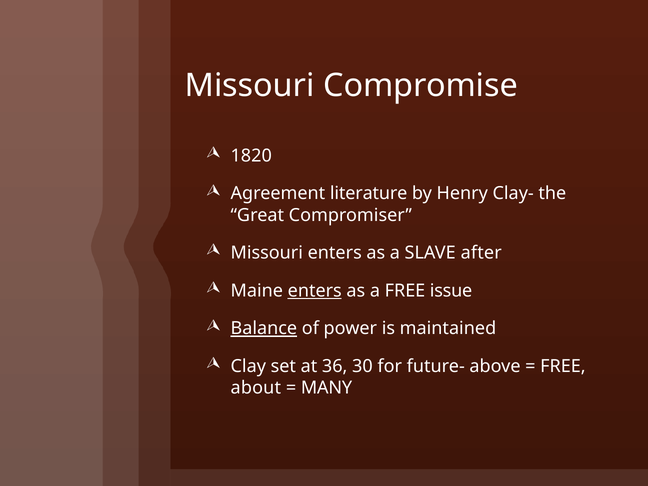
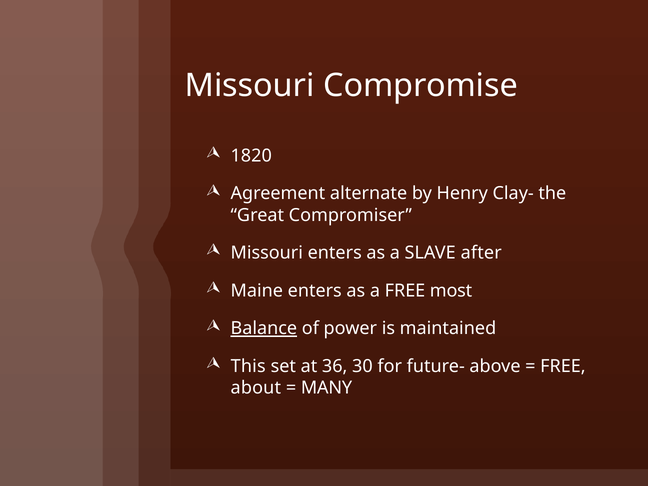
literature: literature -> alternate (369, 194)
enters underline: present -> none (315, 291)
issue: issue -> most (451, 291)
Clay: Clay -> This (248, 366)
